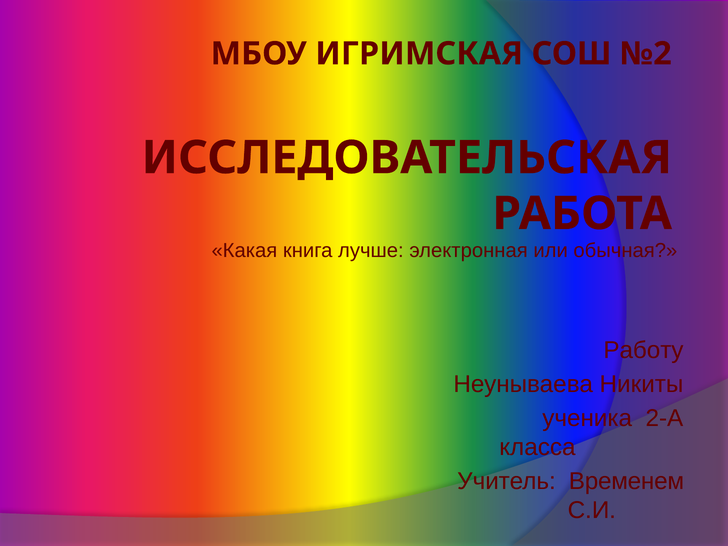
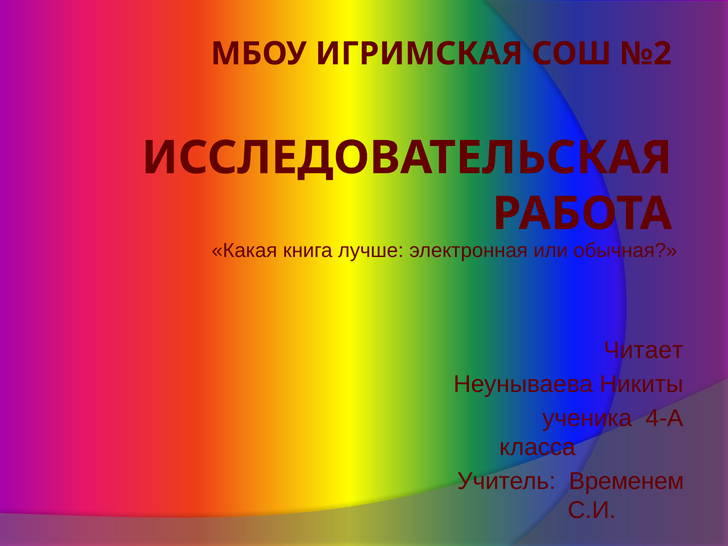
Работу: Работу -> Читает (643, 350)
2-А: 2-А -> 4-А (664, 418)
